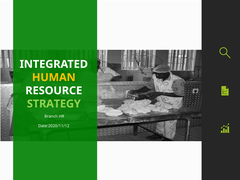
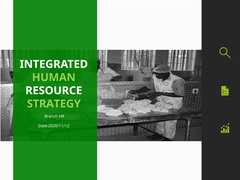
HUMAN colour: yellow -> light green (54, 77)
